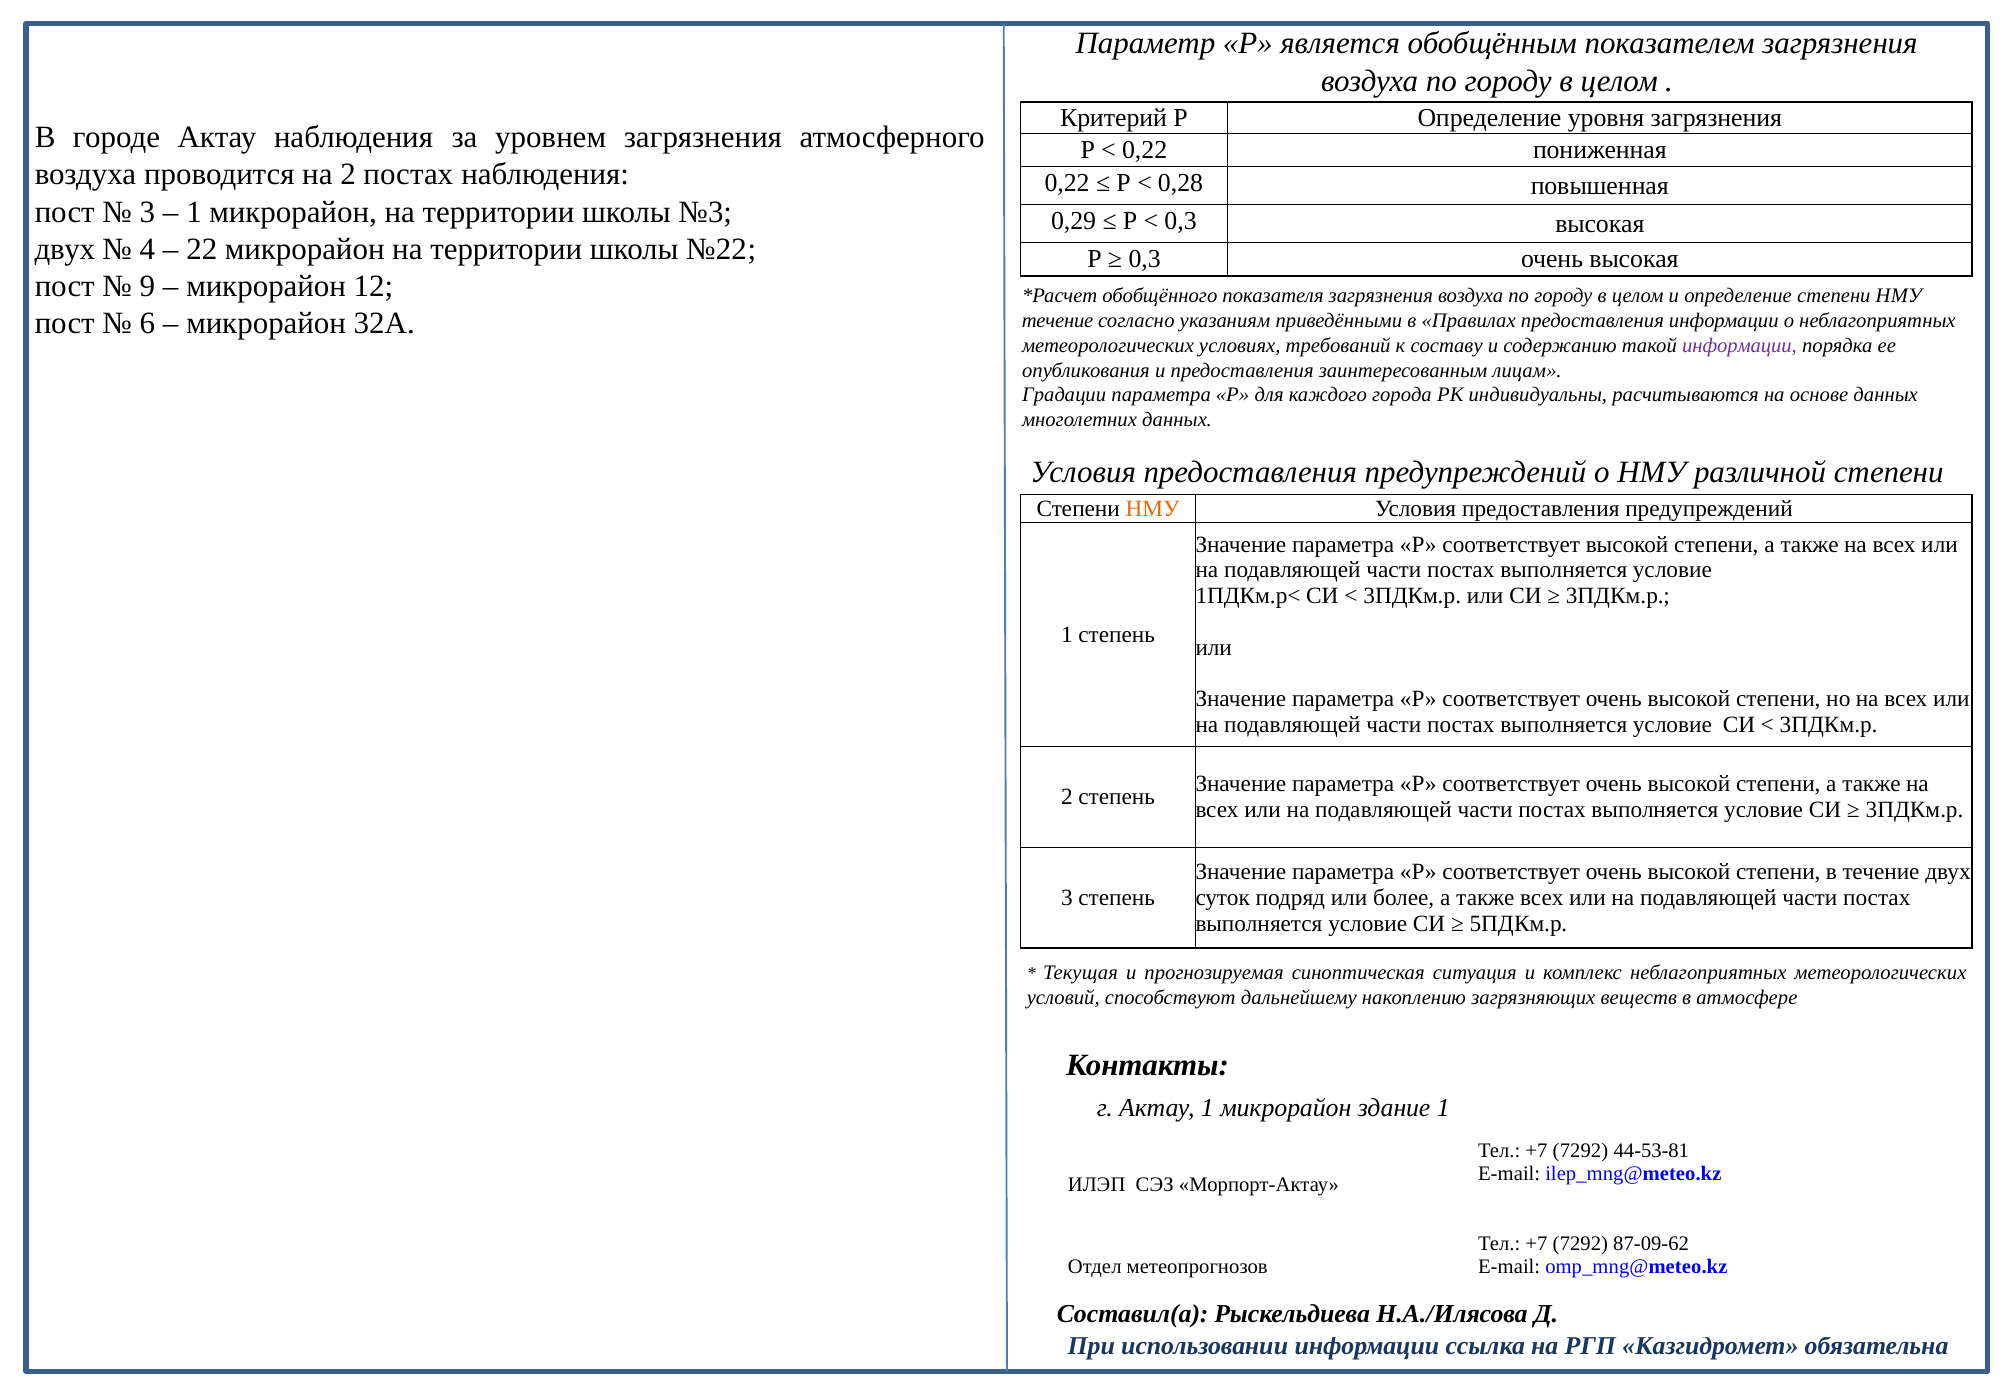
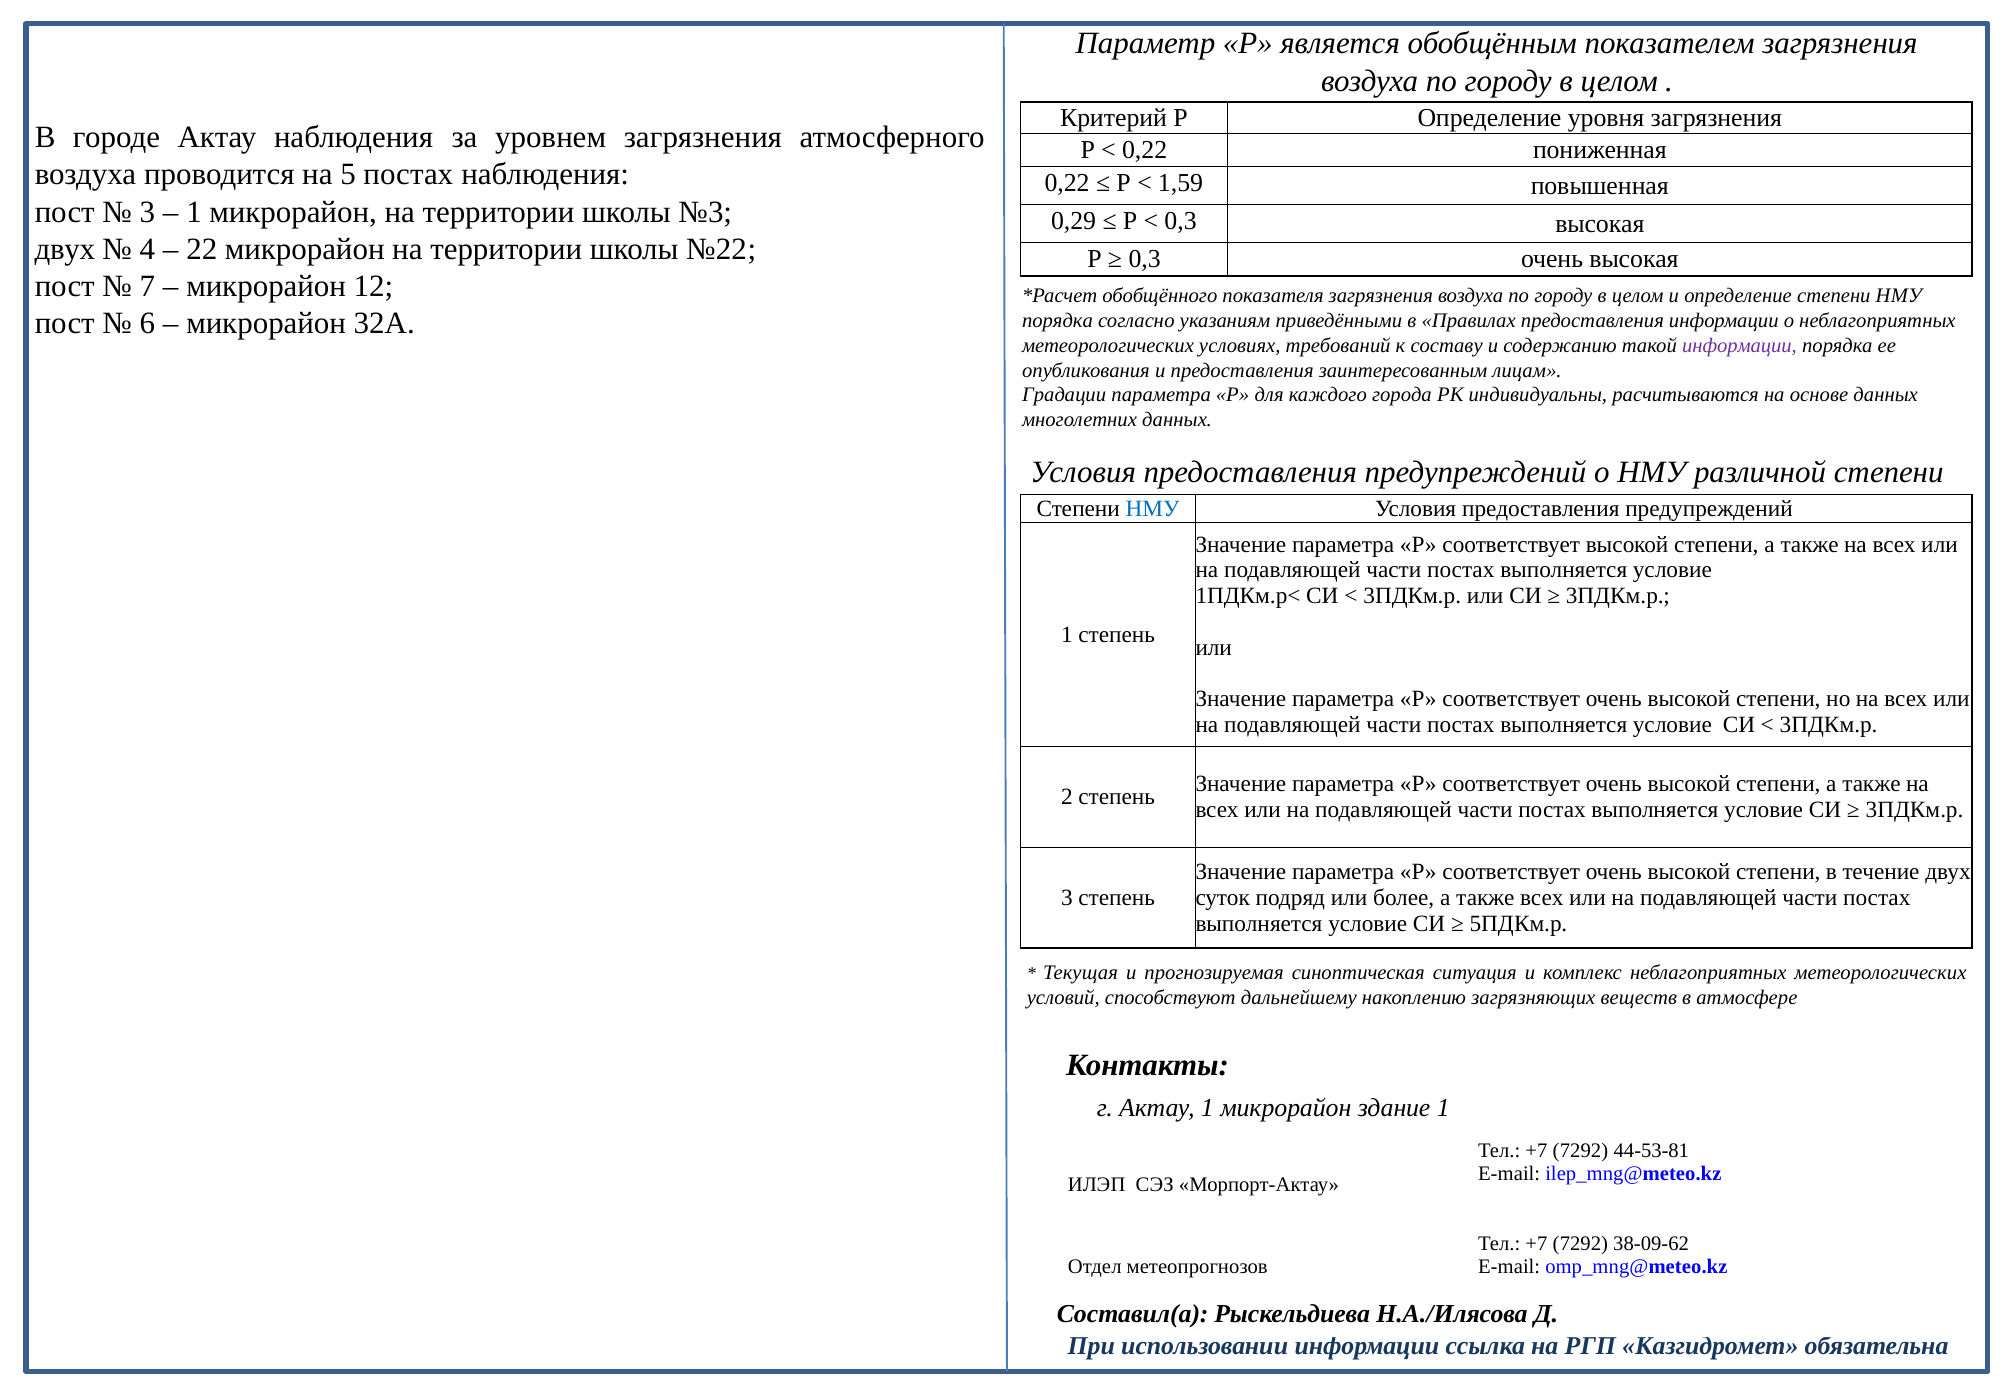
на 2: 2 -> 5 (348, 175)
0,28: 0,28 -> 1,59 (1181, 183)
9: 9 -> 7 (147, 286)
течение: течение -> порядка (1057, 321)
НМУ colour: orange -> blue (1153, 508)
87-09-62: 87-09-62 -> 38-09-62 (1651, 1243)
